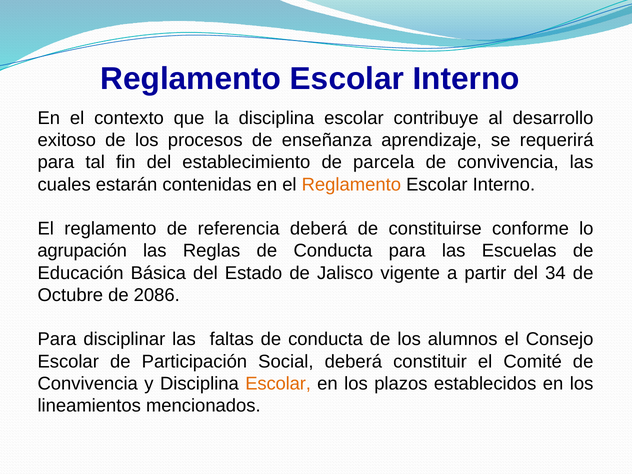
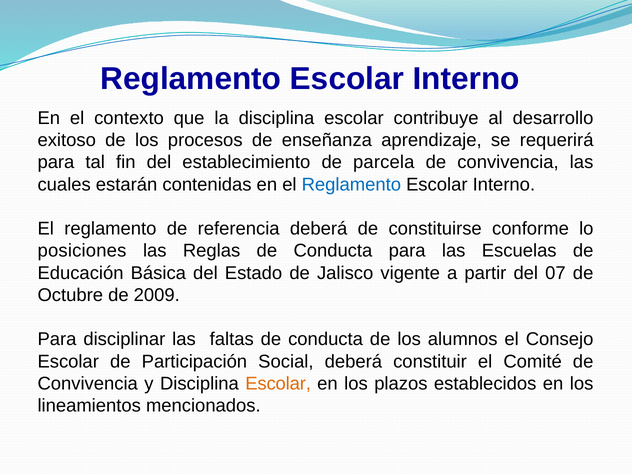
Reglamento colour: orange -> blue (351, 185)
agrupación: agrupación -> posiciones (82, 251)
34: 34 -> 07 (555, 273)
2086: 2086 -> 2009 (157, 295)
